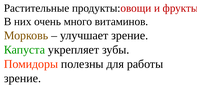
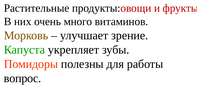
зрение: зрение -> вопрос (23, 78)
